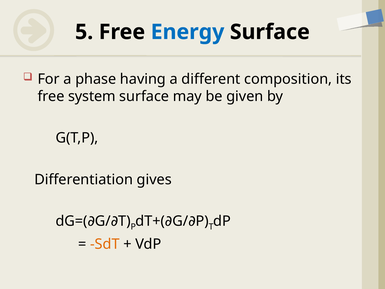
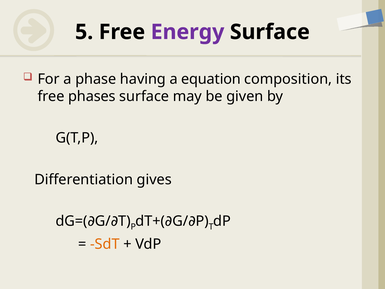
Energy colour: blue -> purple (187, 32)
different: different -> equation (211, 79)
system: system -> phases (92, 96)
